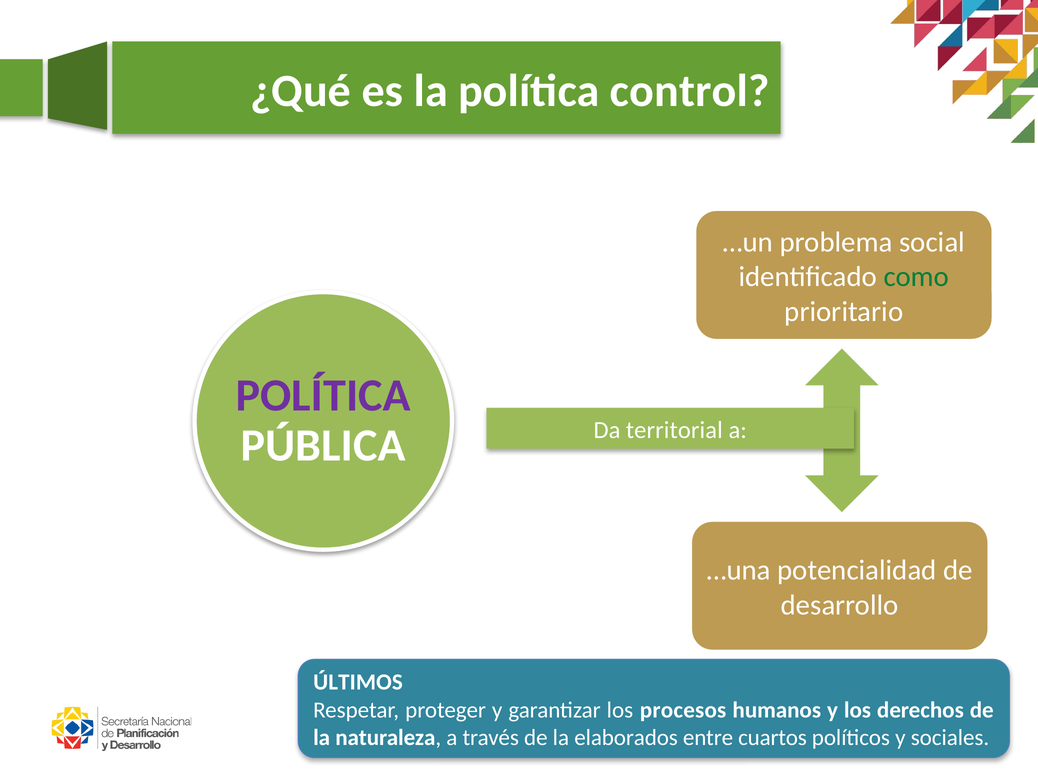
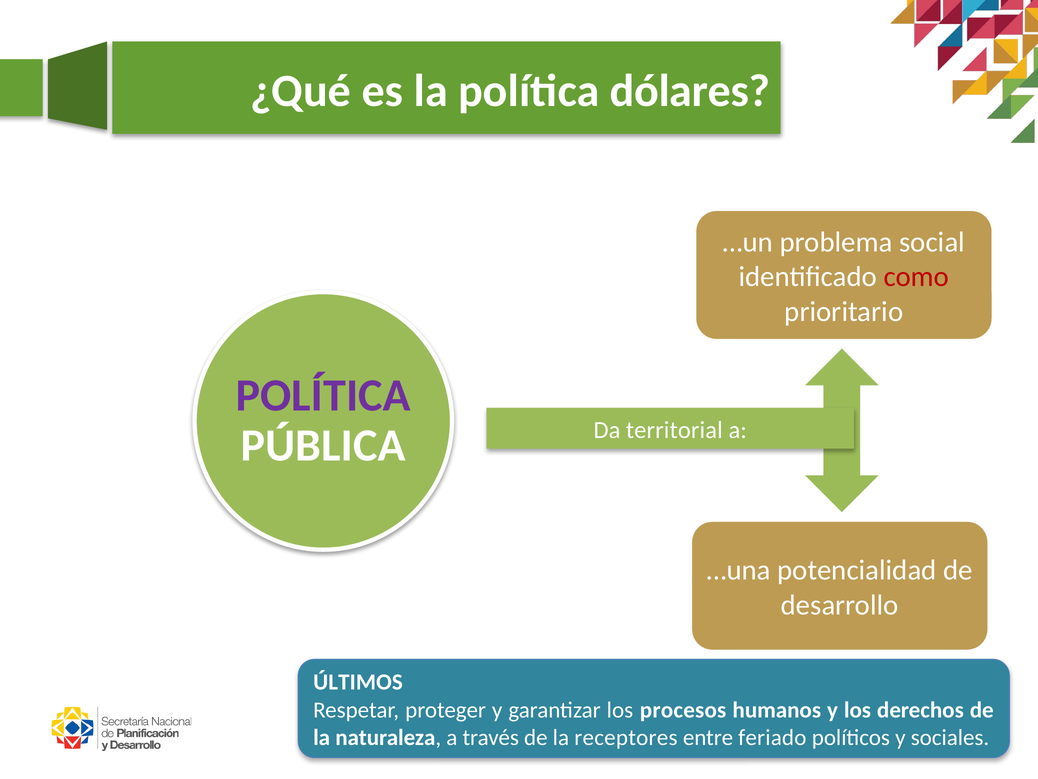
control: control -> dólares (690, 91)
como colour: green -> red (916, 277)
elaborados: elaborados -> receptores (626, 737)
cuartos: cuartos -> feriado (772, 737)
